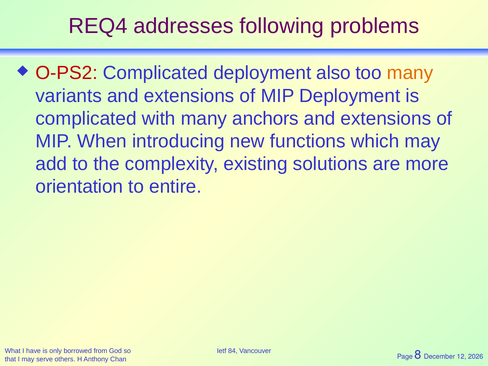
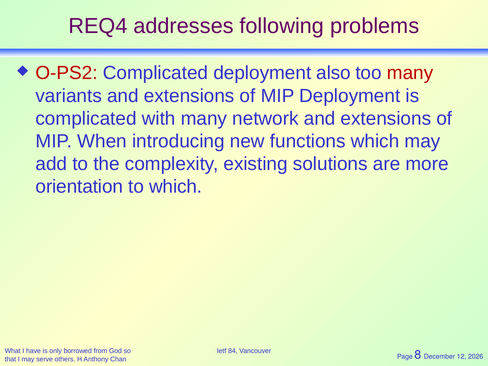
many colour: orange -> red (410, 73)
anchors: anchors -> network (265, 119)
to entire: entire -> which (176, 187)
